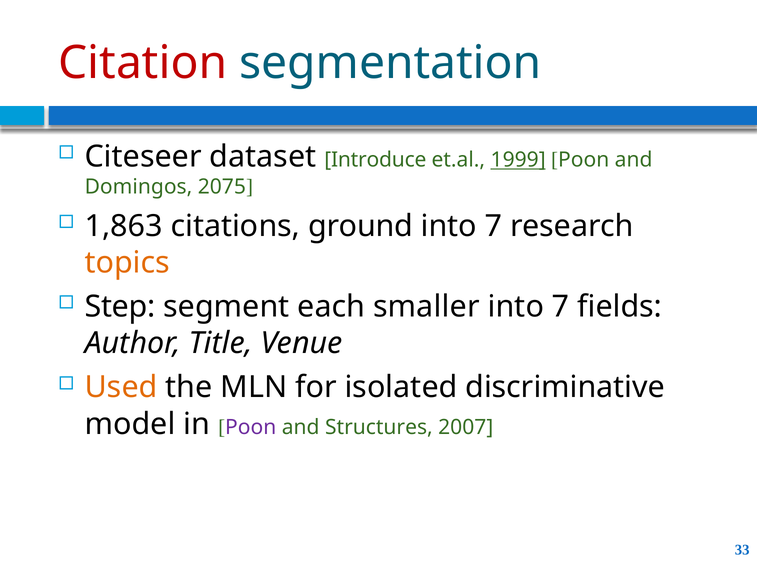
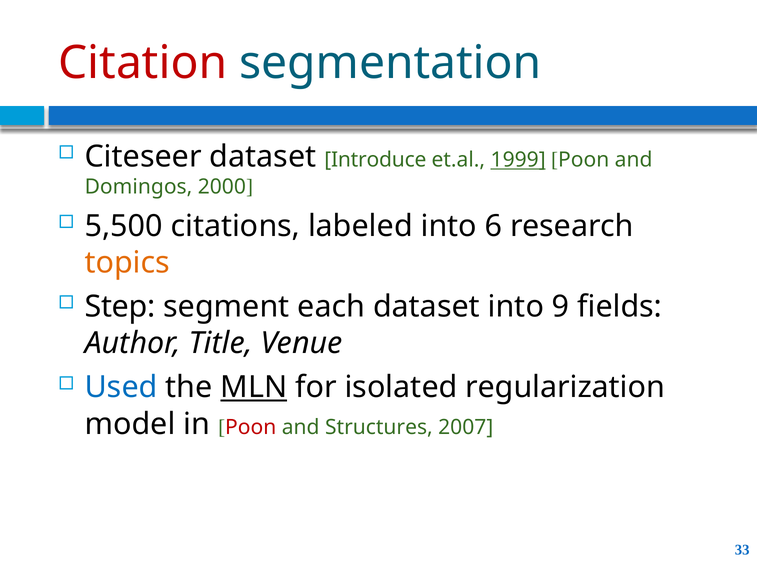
2075: 2075 -> 2000 (222, 187)
1,863: 1,863 -> 5,500 (124, 226)
ground: ground -> labeled (360, 226)
7: 7 -> 6 (494, 226)
each smaller: smaller -> dataset (426, 307)
7: 7 -> 9 (561, 307)
Used colour: orange -> blue (121, 387)
MLN underline: none -> present (254, 387)
discriminative: discriminative -> regularization (565, 387)
Poon colour: purple -> red (251, 427)
